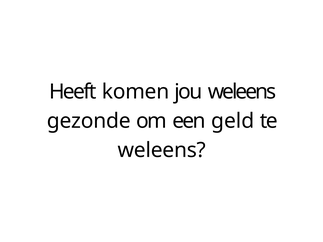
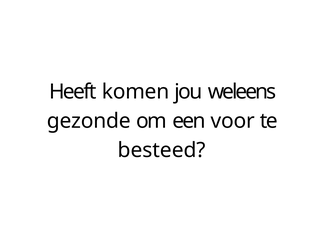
geld: geld -> voor (233, 121)
weleens: weleens -> besteed (162, 150)
